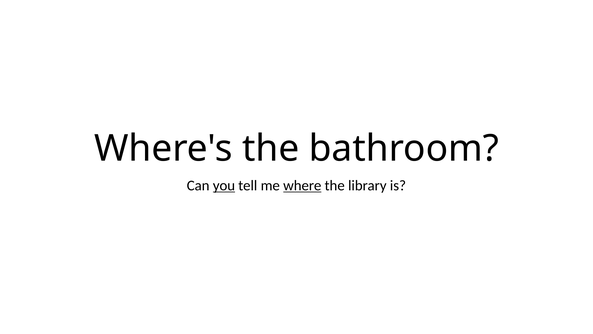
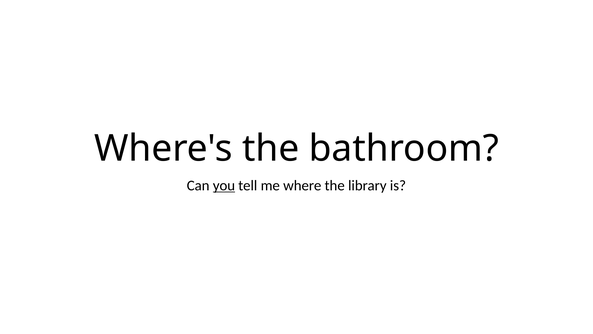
where underline: present -> none (302, 185)
